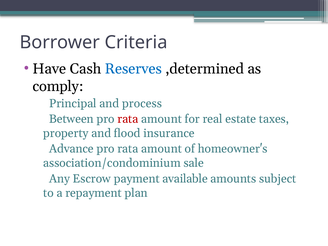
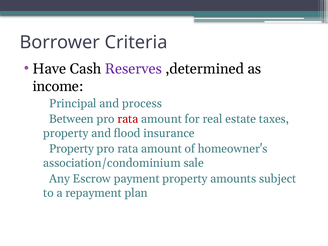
Reserves colour: blue -> purple (133, 69)
comply: comply -> income (58, 86)
Advance: Advance -> Property (71, 149)
payment available: available -> property (185, 179)
